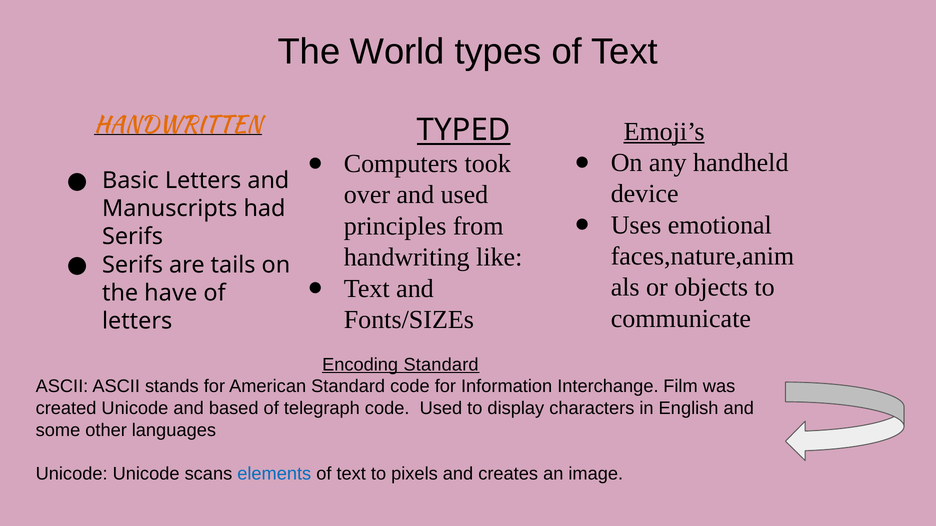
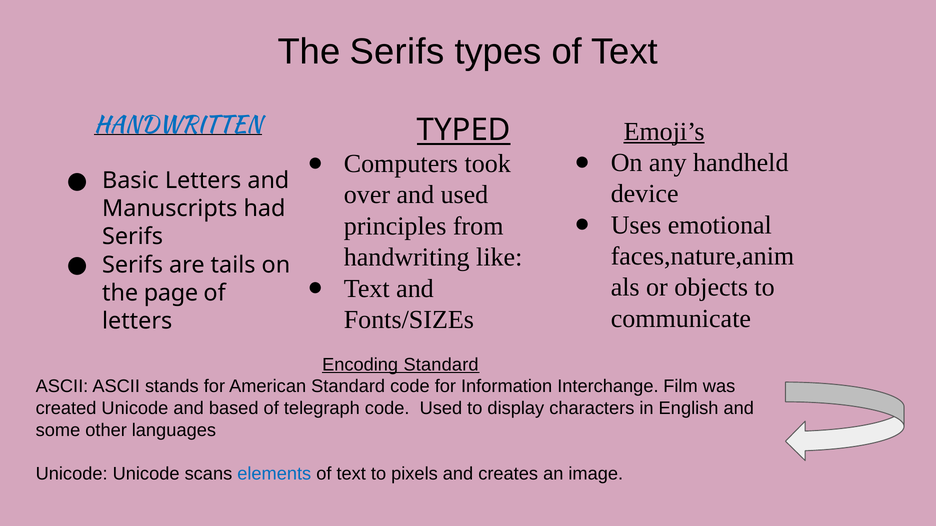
The World: World -> Serifs (397, 52)
HANDWRITTEN colour: orange -> blue (178, 125)
have: have -> page (171, 293)
